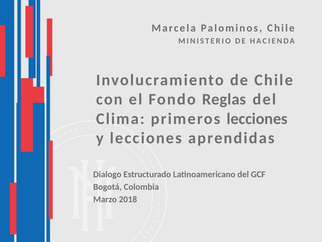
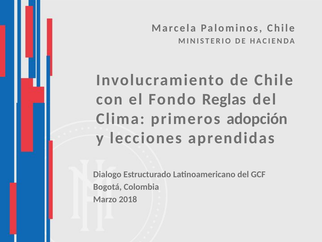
primeros lecciones: lecciones -> adopción (257, 119)
